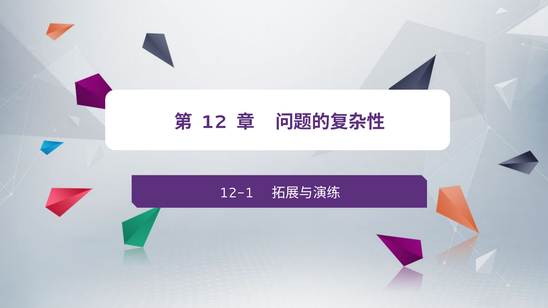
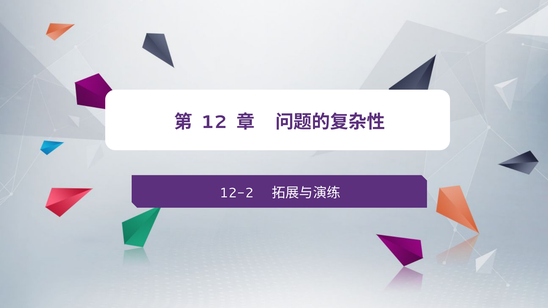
12-1: 12-1 -> 12-2 (237, 193)
